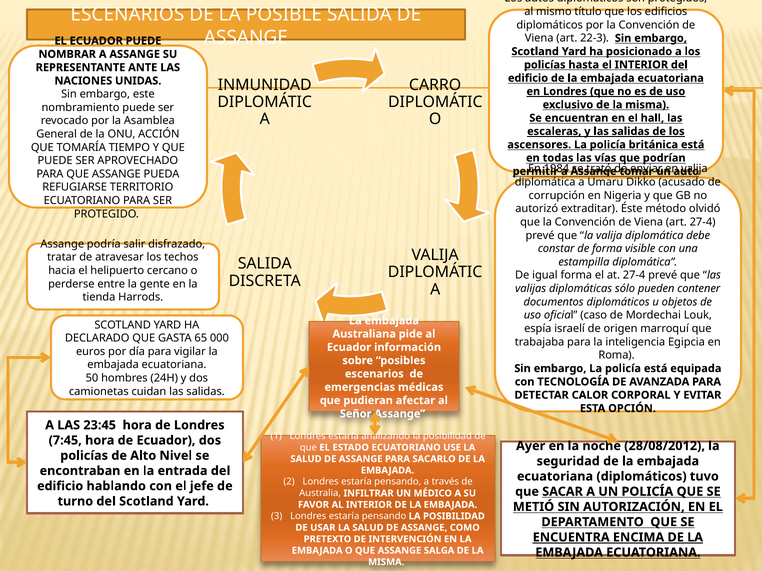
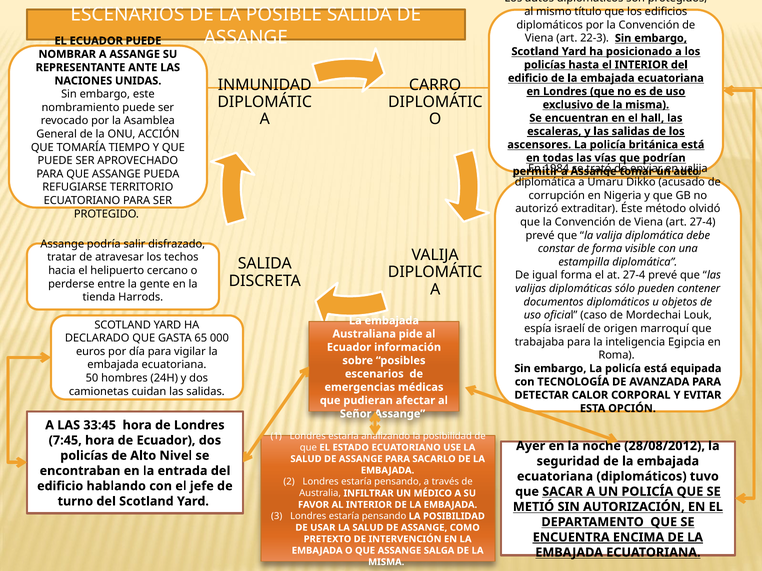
23:45: 23:45 -> 33:45 (100, 426)
